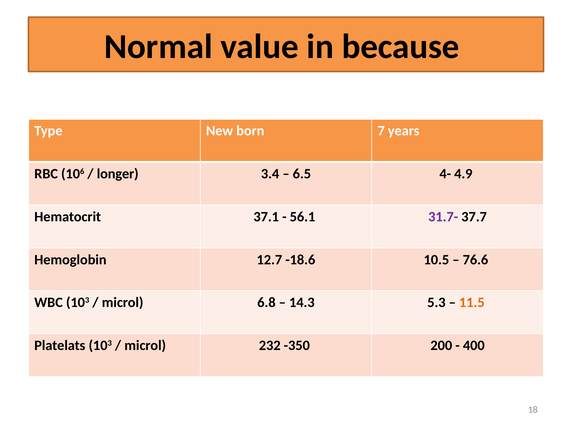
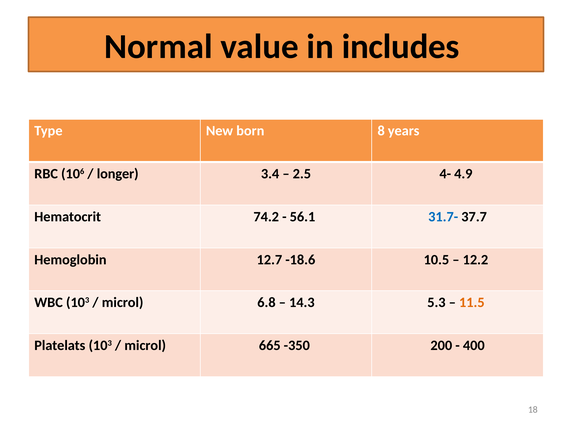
because: because -> includes (401, 47)
7: 7 -> 8 (381, 131)
6.5: 6.5 -> 2.5 (302, 174)
37.1: 37.1 -> 74.2 (266, 217)
31.7- colour: purple -> blue (443, 217)
76.6: 76.6 -> 12.2 (475, 260)
232: 232 -> 665 (270, 345)
